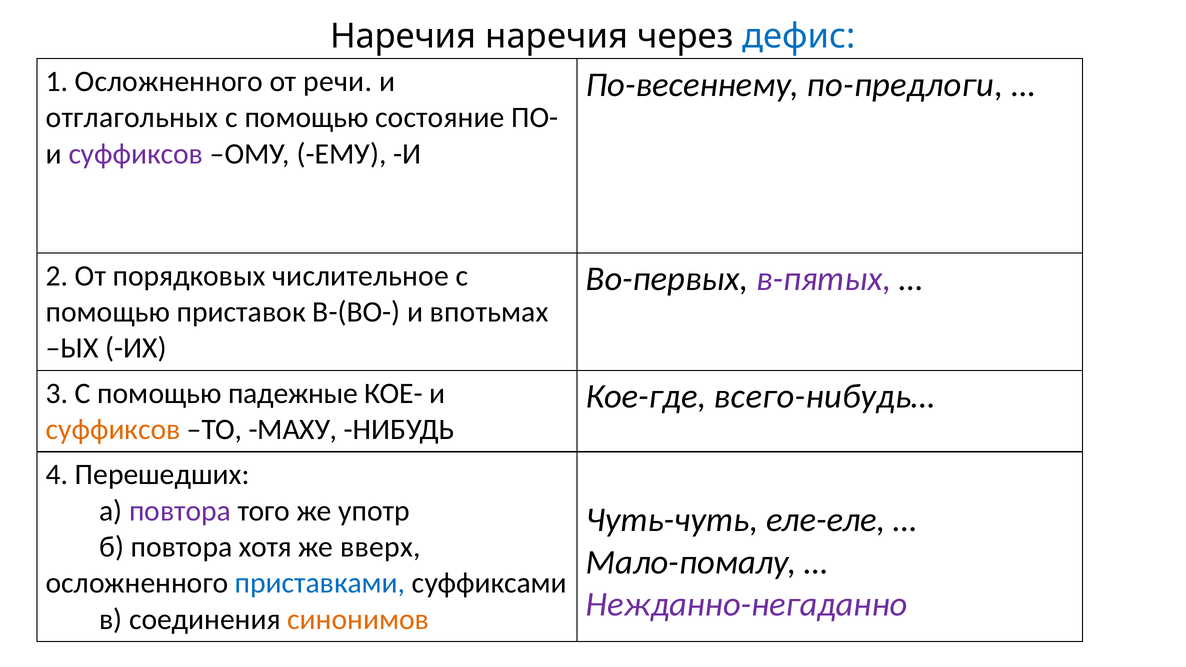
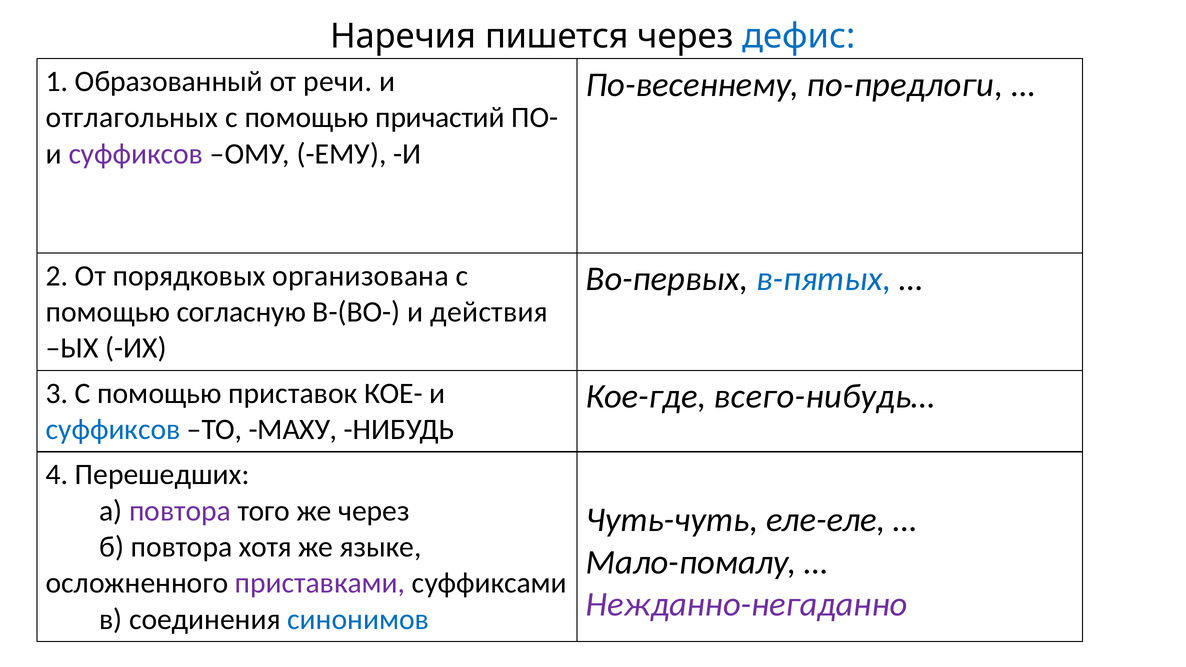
Наречия наречия: наречия -> пишется (557, 36)
1 Осложненного: Осложненного -> Образованный (169, 82)
состояние: состояние -> причастий (440, 118)
числительное: числительное -> организована (361, 276)
в-пятых colour: purple -> blue (824, 279)
приставок: приставок -> согласную (241, 312)
впотьмах: впотьмах -> действия (489, 312)
падежные: падежные -> приставок (293, 393)
суффиксов colour: orange -> blue (113, 430)
же употр: употр -> через (374, 511)
вверх: вверх -> языке (381, 547)
приставками colour: blue -> purple (320, 583)
синонимов colour: orange -> blue (358, 619)
